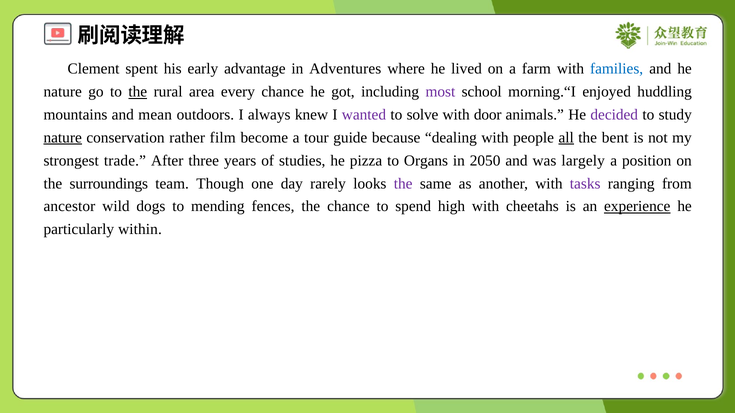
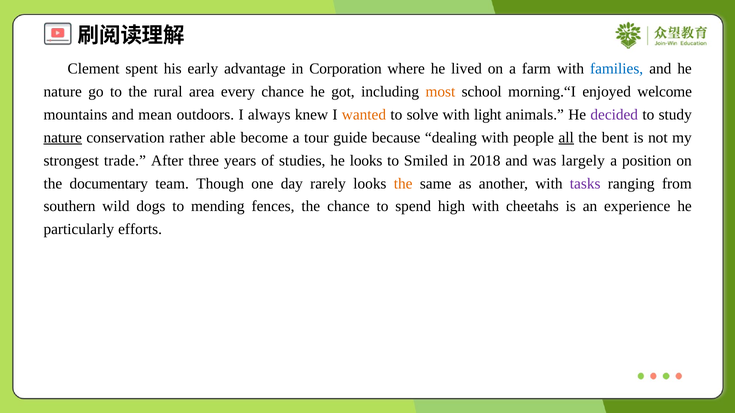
Adventures: Adventures -> Corporation (345, 69)
the underline: present -> none (138, 92)
most colour: purple -> orange (440, 92)
huddling: huddling -> welcome (665, 92)
wanted colour: purple -> orange (364, 115)
door: door -> light (488, 115)
film: film -> able (223, 138)
he pizza: pizza -> looks (366, 161)
Organs: Organs -> Smiled (426, 161)
2050: 2050 -> 2018 (485, 161)
surroundings: surroundings -> documentary (109, 184)
the colour: purple -> orange (403, 184)
ancestor: ancestor -> southern (70, 207)
experience underline: present -> none (637, 207)
within: within -> efforts (140, 230)
